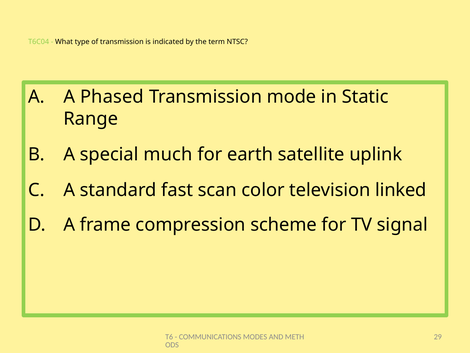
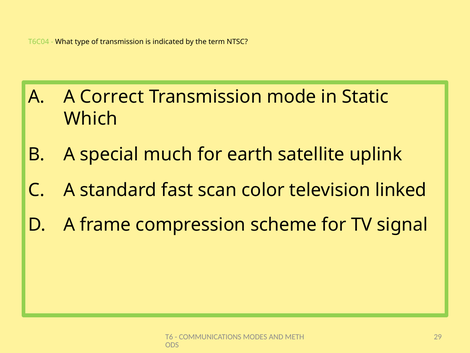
Phased: Phased -> Correct (112, 97)
Range: Range -> Which (91, 119)
